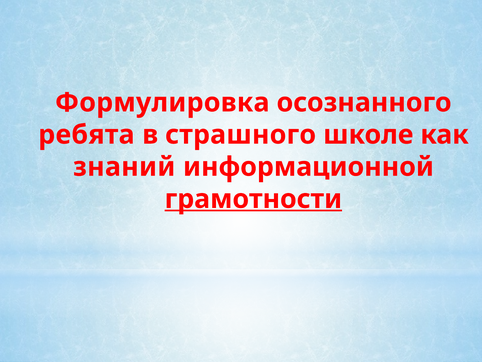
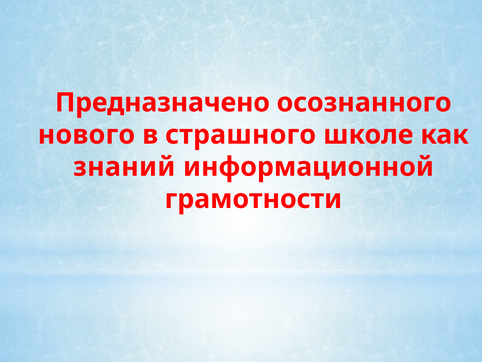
Формулировка: Формулировка -> Предназначено (162, 102)
ребята: ребята -> нового (86, 135)
грамотности underline: present -> none (253, 199)
